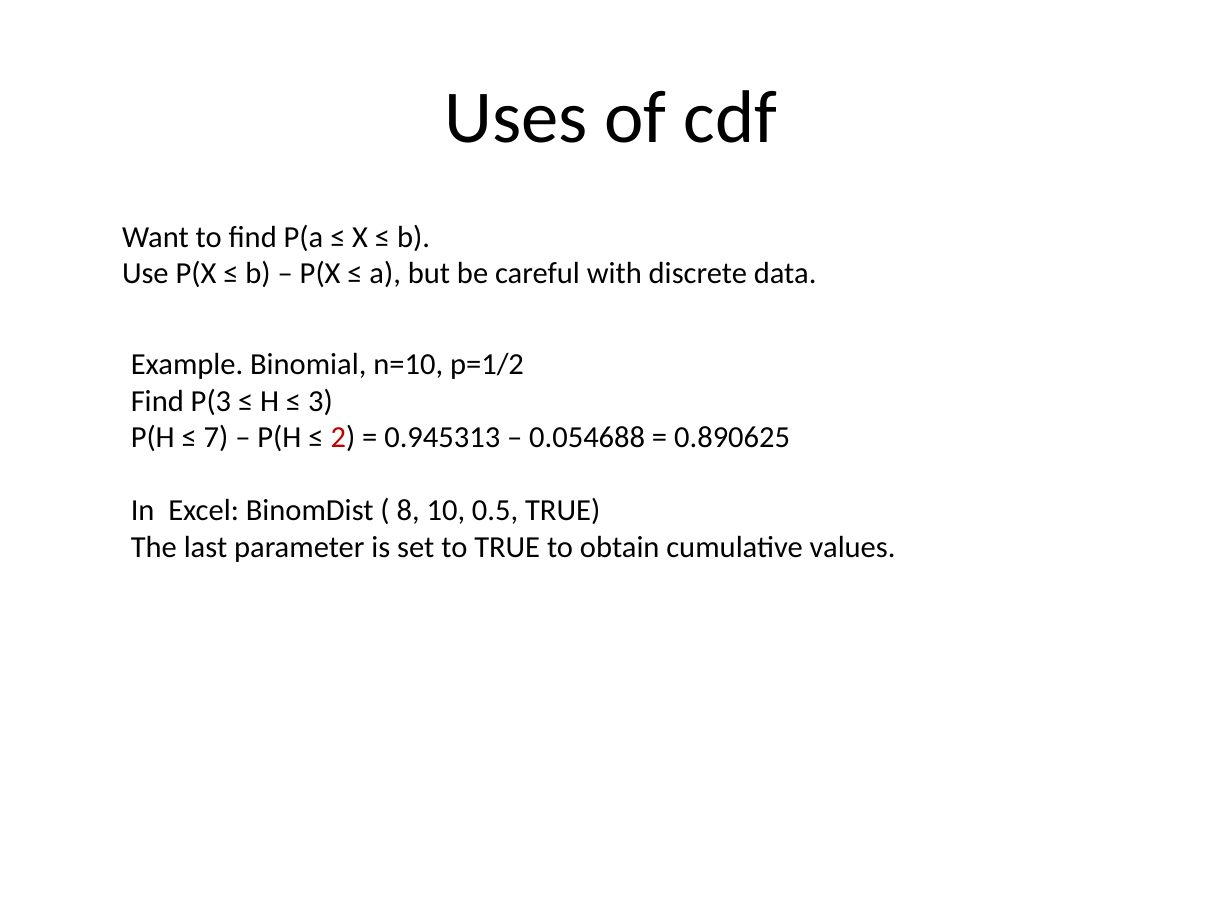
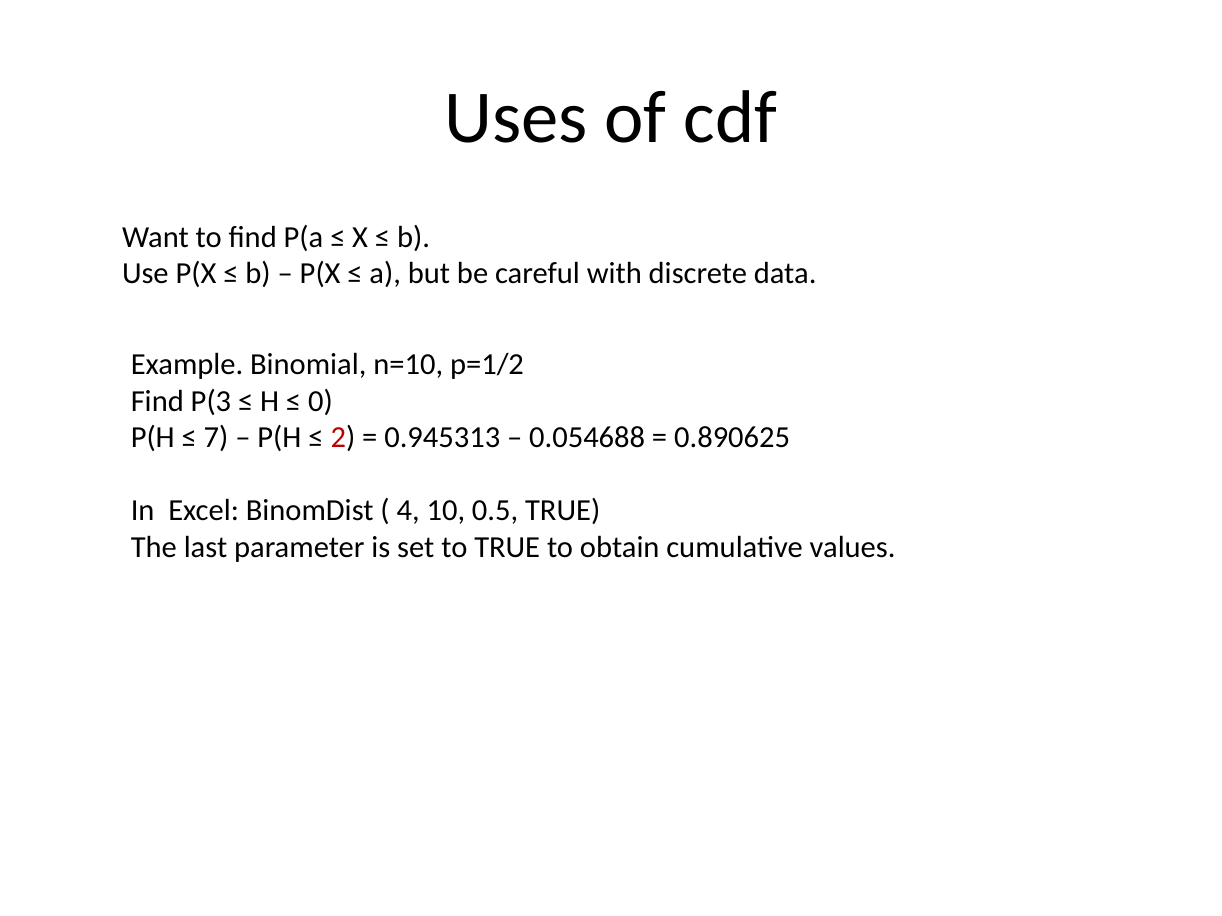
3: 3 -> 0 (320, 401)
8: 8 -> 4 (408, 511)
